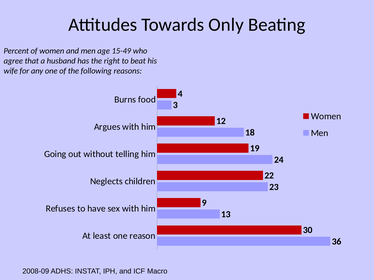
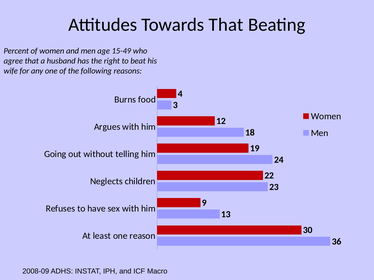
Towards Only: Only -> That (226, 25)
